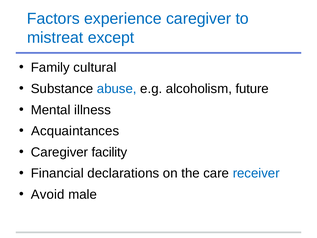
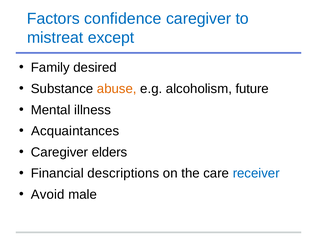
experience: experience -> confidence (123, 19)
cultural: cultural -> desired (95, 67)
abuse colour: blue -> orange (117, 89)
facility: facility -> elders (109, 152)
declarations: declarations -> descriptions (123, 173)
